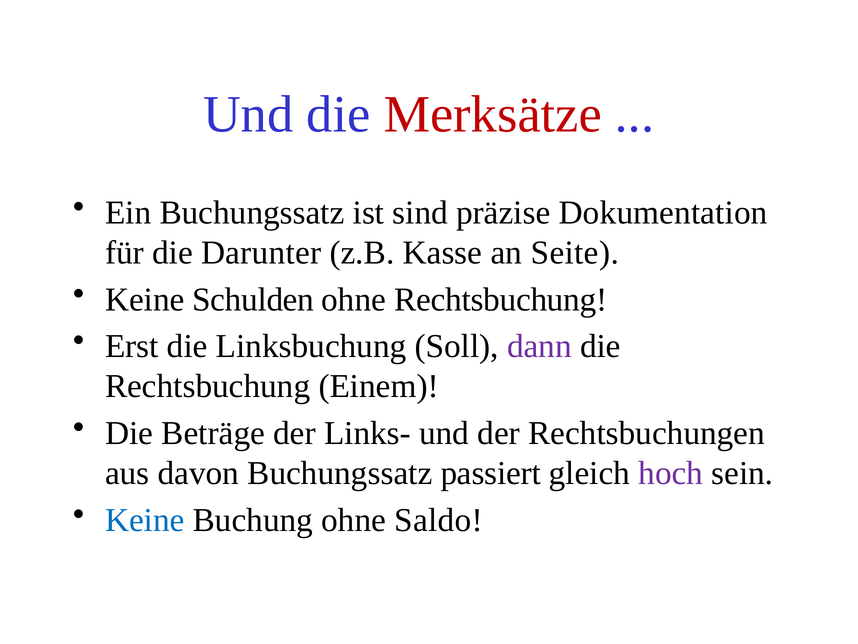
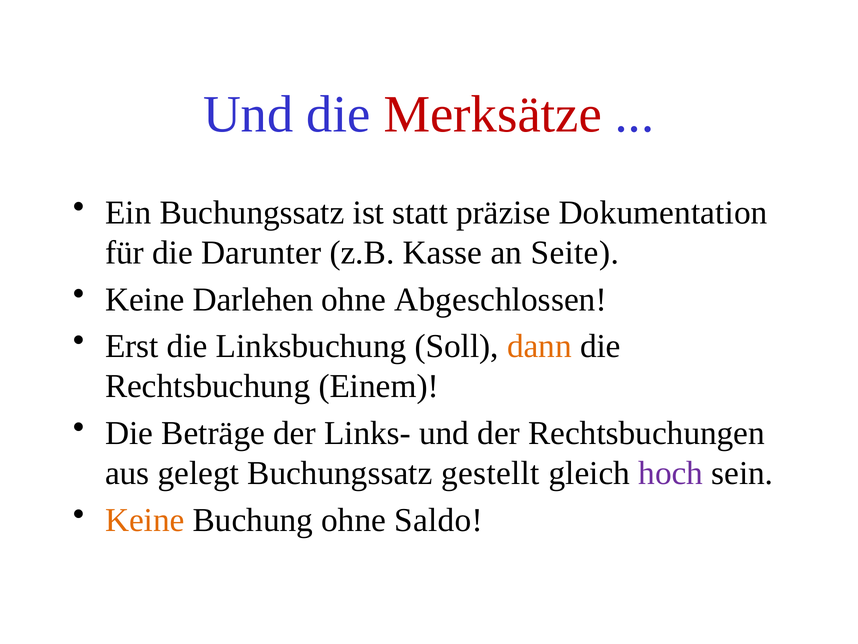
sind: sind -> statt (420, 213)
Schulden: Schulden -> Darlehen (253, 299)
ohne Rechtsbuchung: Rechtsbuchung -> Abgeschlossen (501, 299)
dann colour: purple -> orange (539, 346)
davon: davon -> gelegt (198, 473)
passiert: passiert -> gestellt (490, 473)
Keine colour: blue -> orange (145, 520)
